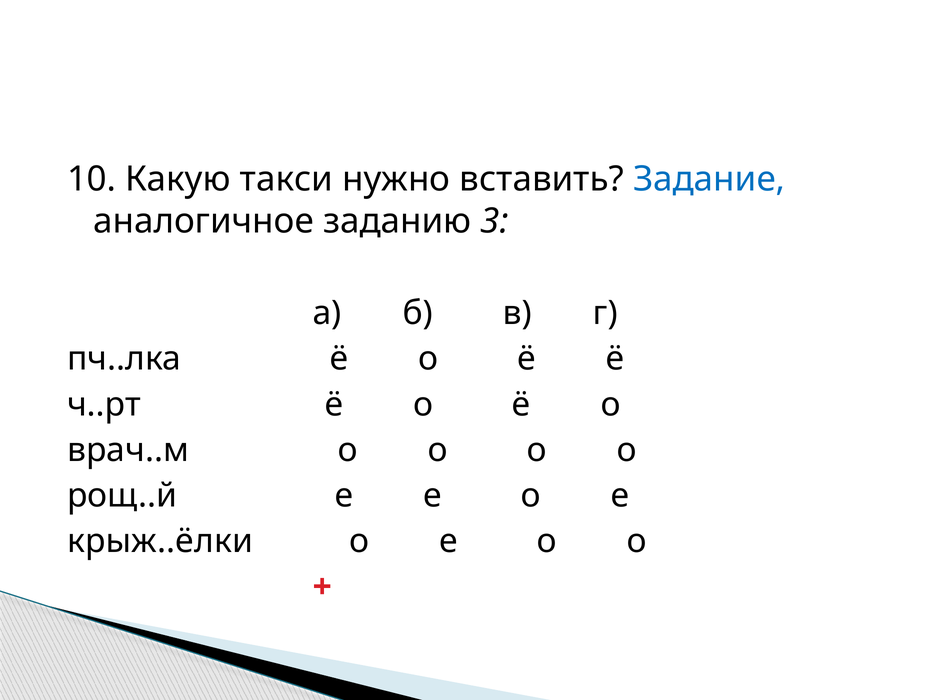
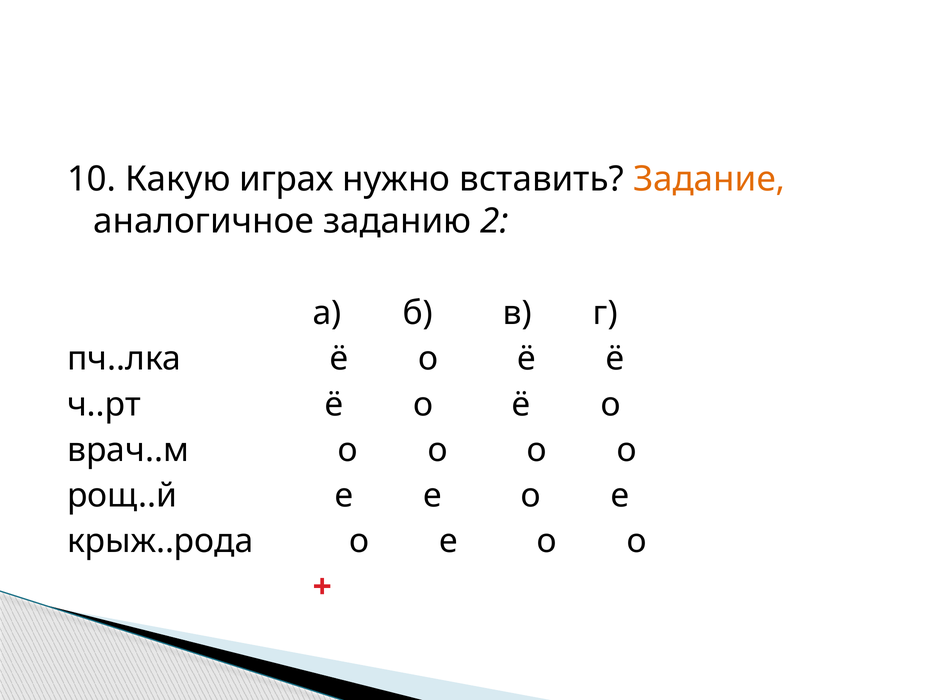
такси: такси -> играх (287, 179)
Задание colour: blue -> orange (709, 179)
3: 3 -> 2 (495, 221)
крыж..ёлки: крыж..ёлки -> крыж..рода (160, 541)
